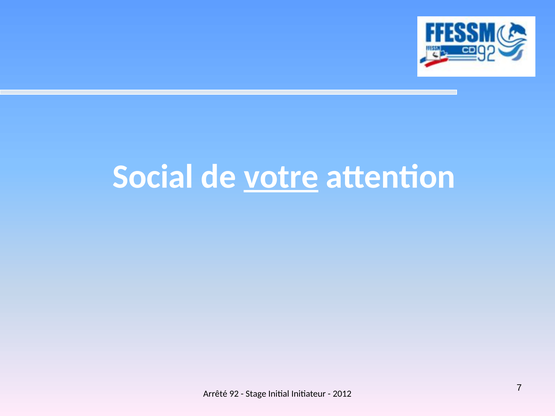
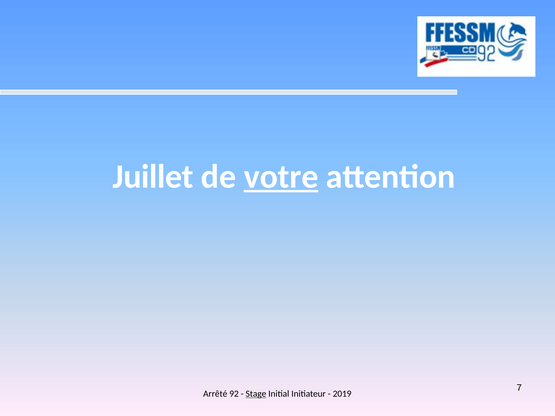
Social: Social -> Juillet (153, 177)
Stage underline: none -> present (256, 394)
2012: 2012 -> 2019 (342, 394)
